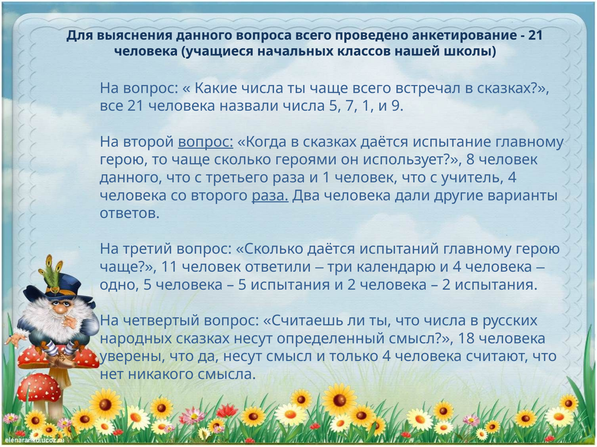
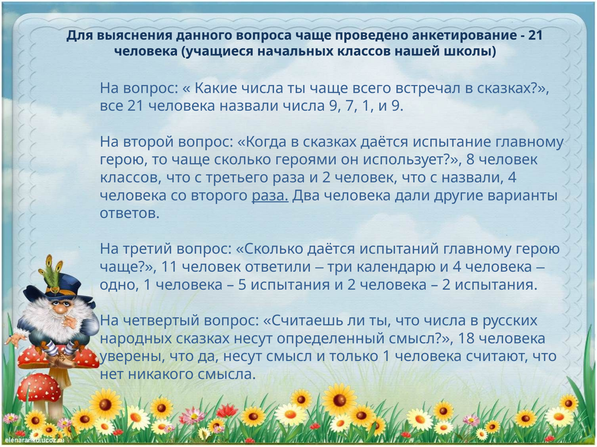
вопроса всего: всего -> чаще (313, 35)
числа 5: 5 -> 9 (335, 106)
вопрос underline: present -> none (206, 142)
данного: данного -> классов (131, 178)
раза и 1: 1 -> 2 (327, 178)
с учитель: учитель -> назвали (473, 178)
одно 5: 5 -> 1 (148, 285)
только 4: 4 -> 1 (387, 357)
